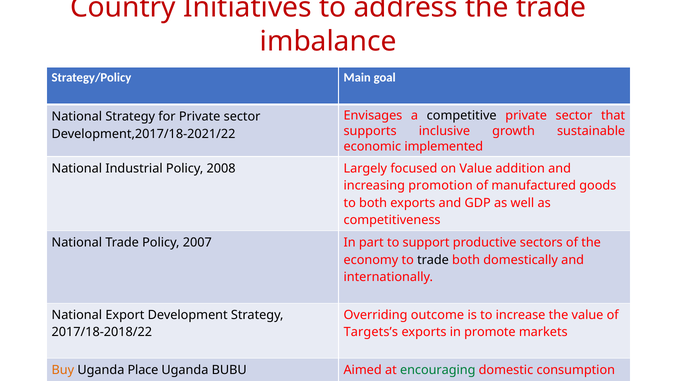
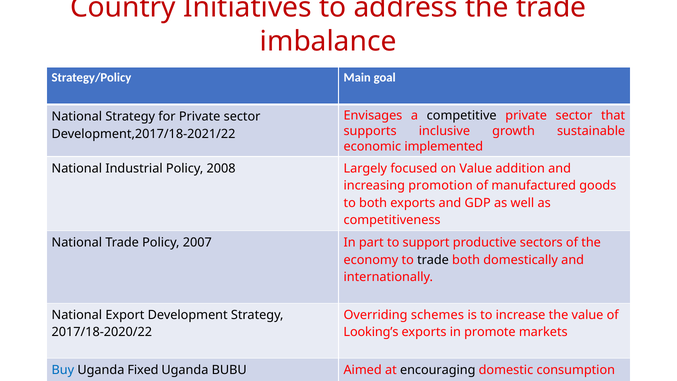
outcome: outcome -> schemes (437, 315)
2017/18-2018/22: 2017/18-2018/22 -> 2017/18-2020/22 (102, 332)
Targets’s: Targets’s -> Looking’s (371, 332)
Buy colour: orange -> blue (63, 370)
Place: Place -> Fixed (143, 370)
encouraging colour: green -> black (438, 370)
